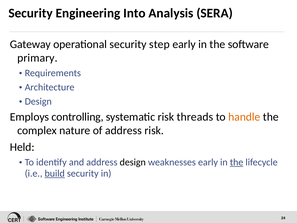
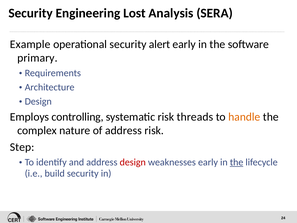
Into: Into -> Lost (134, 13)
Gateway: Gateway -> Example (30, 44)
step: step -> alert (160, 44)
Held: Held -> Step (22, 147)
design colour: black -> red (133, 162)
build underline: present -> none (55, 173)
